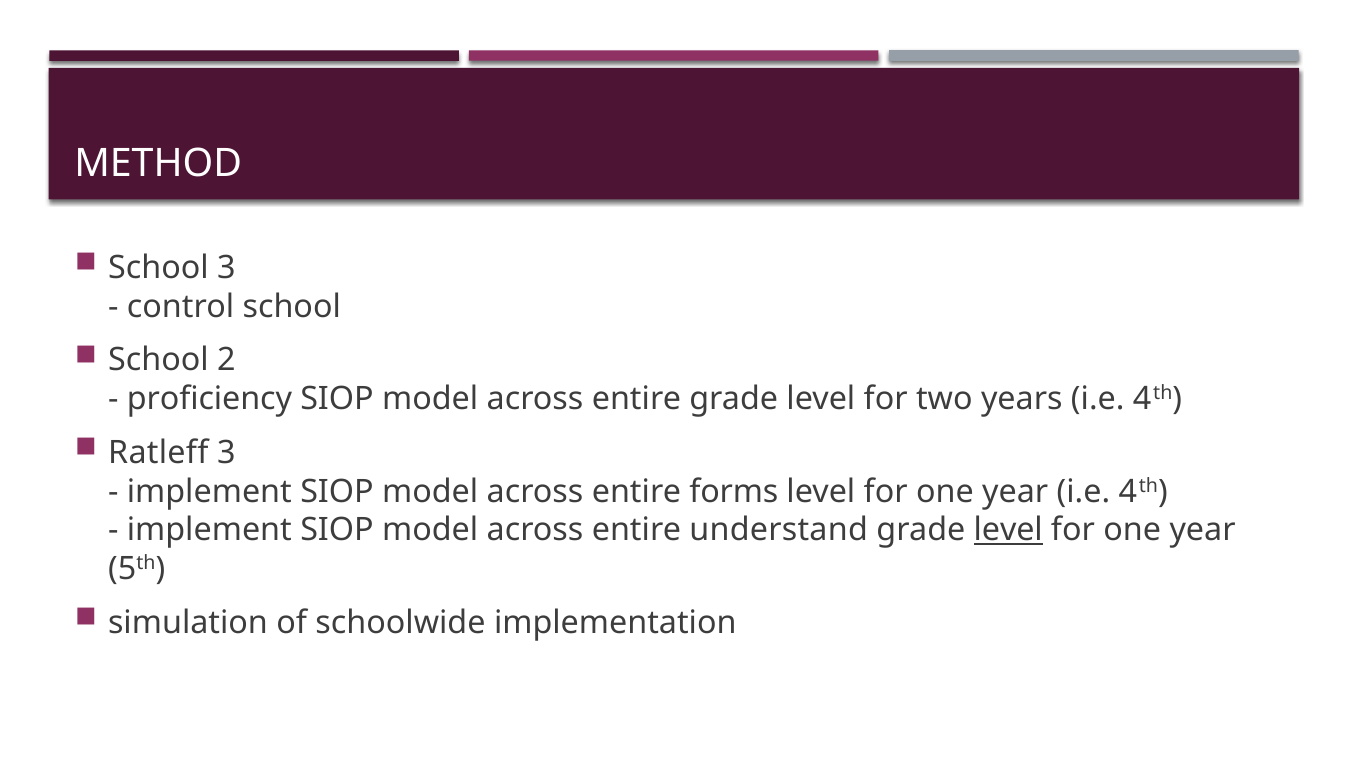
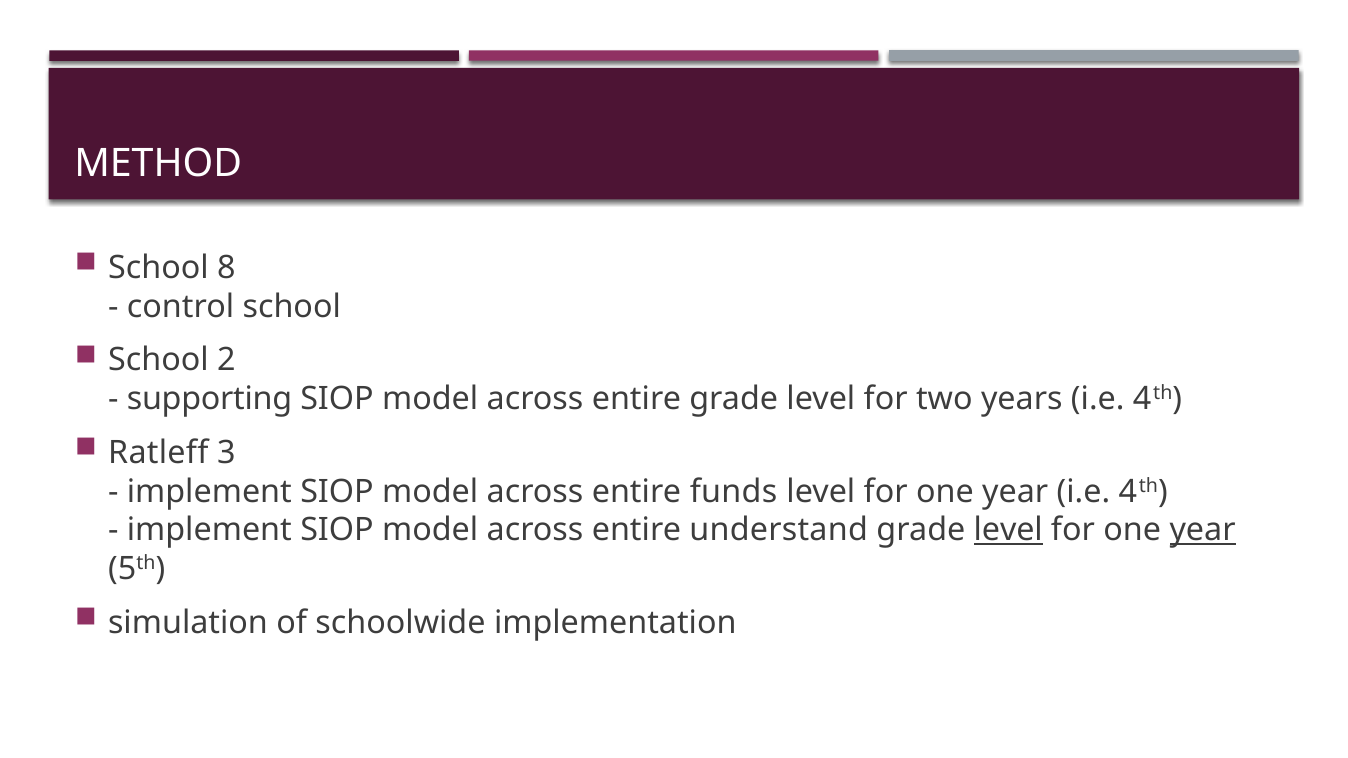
School 3: 3 -> 8 (226, 268)
proficiency: proficiency -> supporting (210, 399)
forms: forms -> funds (734, 492)
year underline: none -> present (1203, 530)
